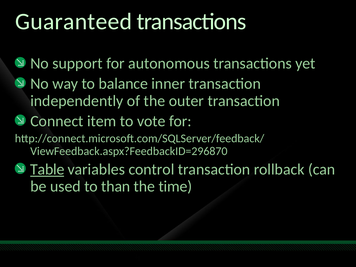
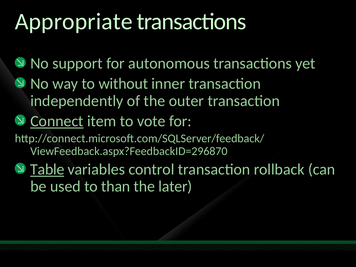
Guaranteed: Guaranteed -> Appropriate (74, 22)
balance: balance -> without (123, 84)
Connect underline: none -> present (57, 121)
time: time -> later (175, 186)
